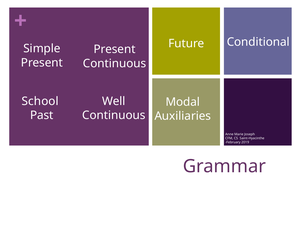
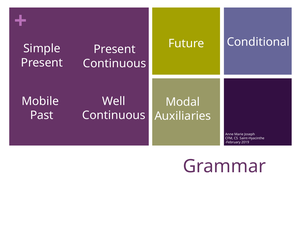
School: School -> Mobile (40, 101)
